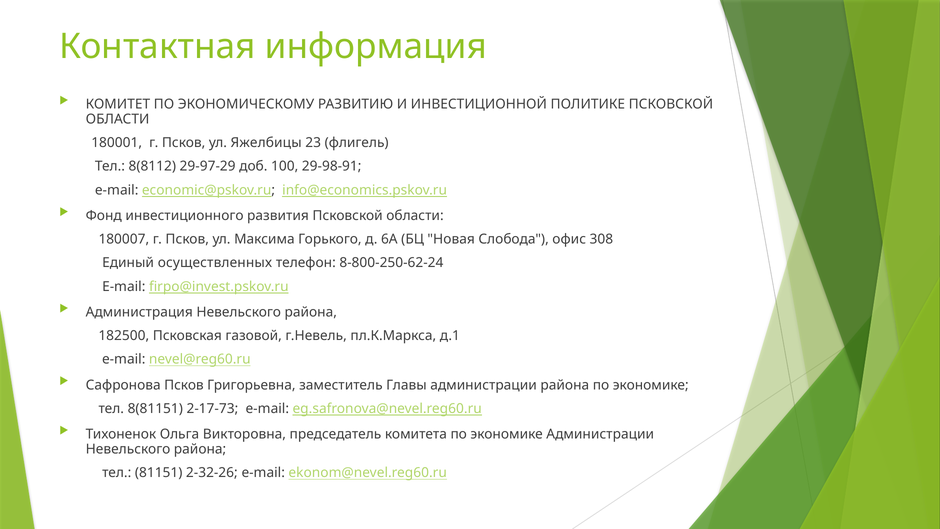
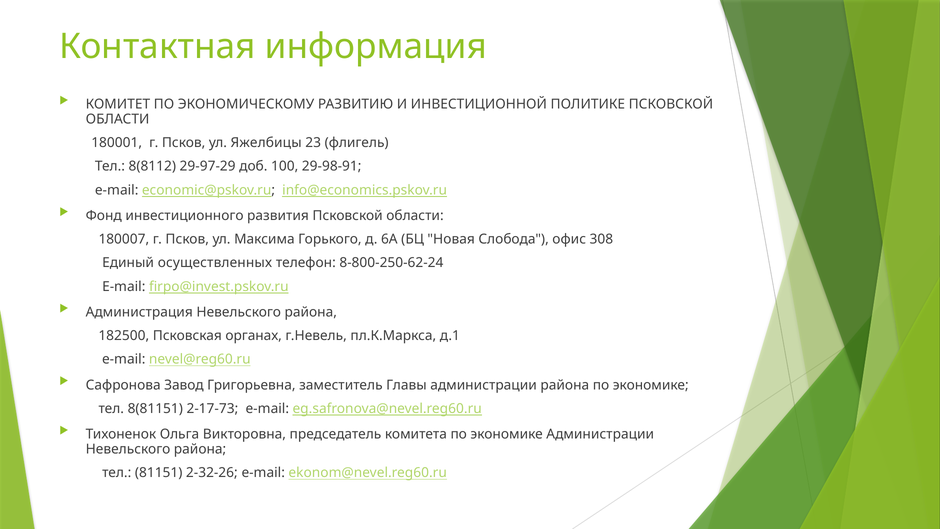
газовой: газовой -> органах (254, 336)
Сафронова Псков: Псков -> Завод (184, 385)
